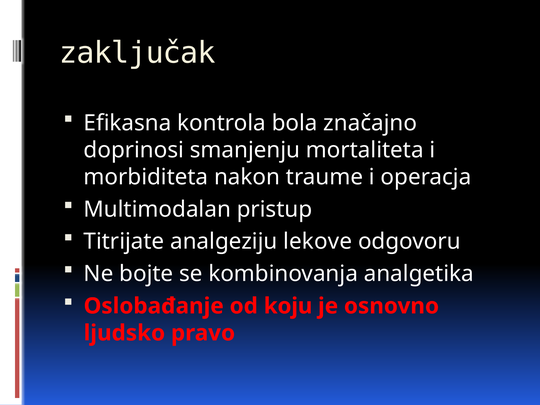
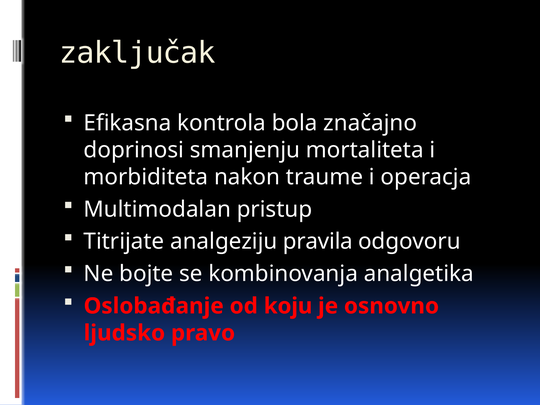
lekove: lekove -> pravila (318, 242)
